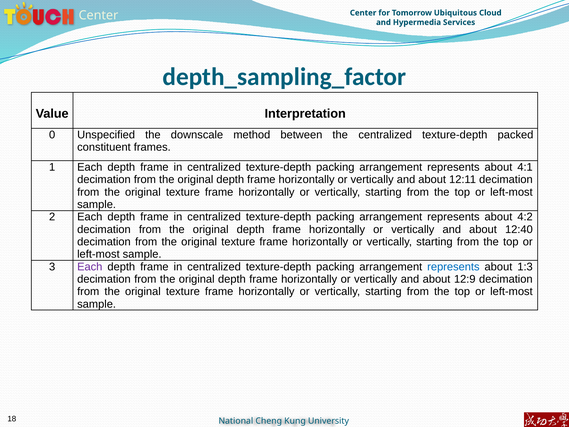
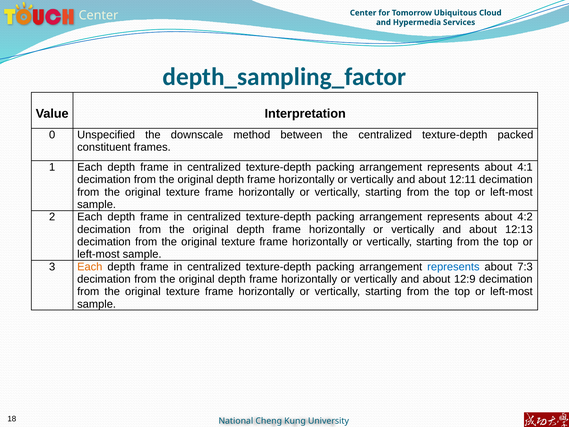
12:40: 12:40 -> 12:13 (519, 229)
Each colour: purple -> orange (90, 267)
1:3: 1:3 -> 7:3 (525, 267)
